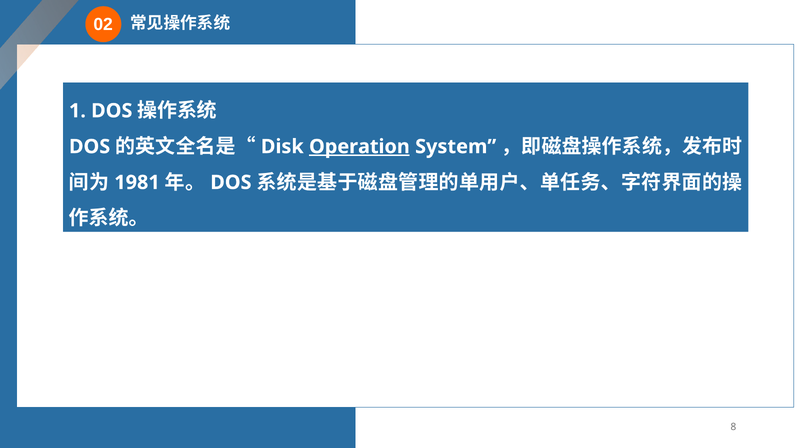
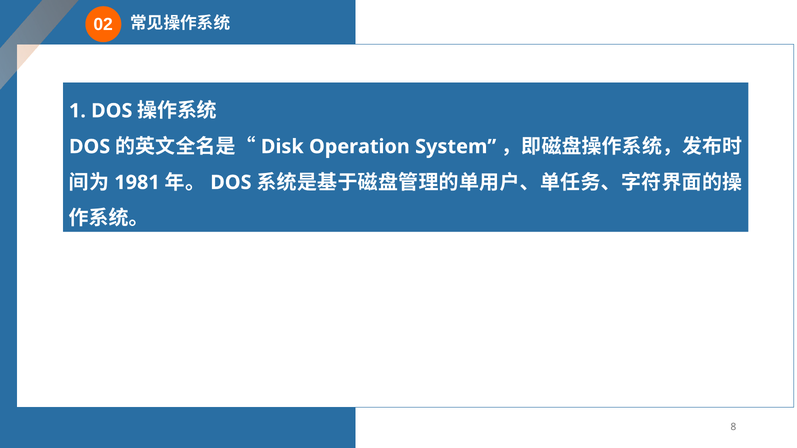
Operation underline: present -> none (359, 147)
